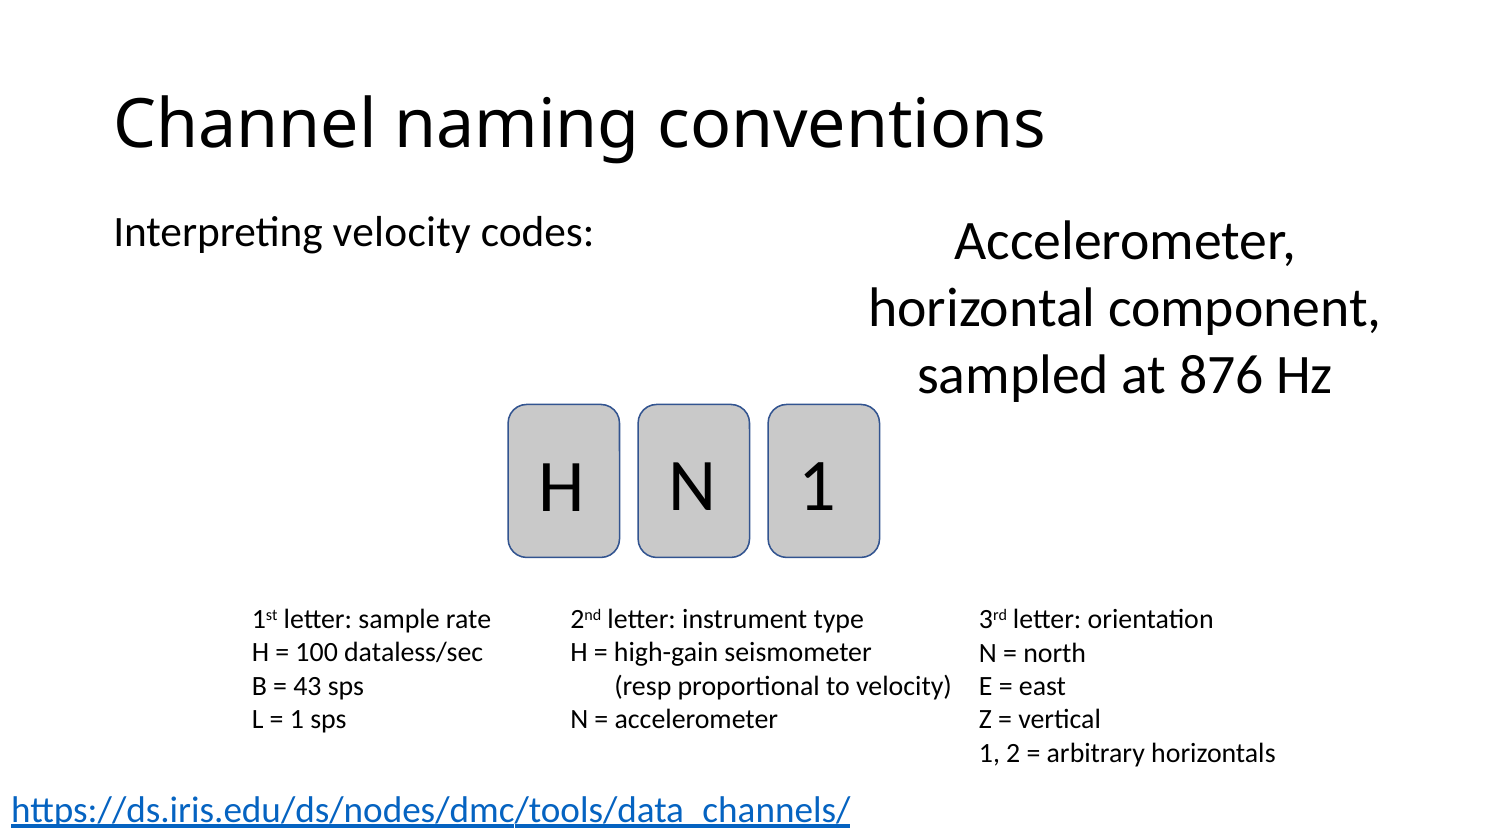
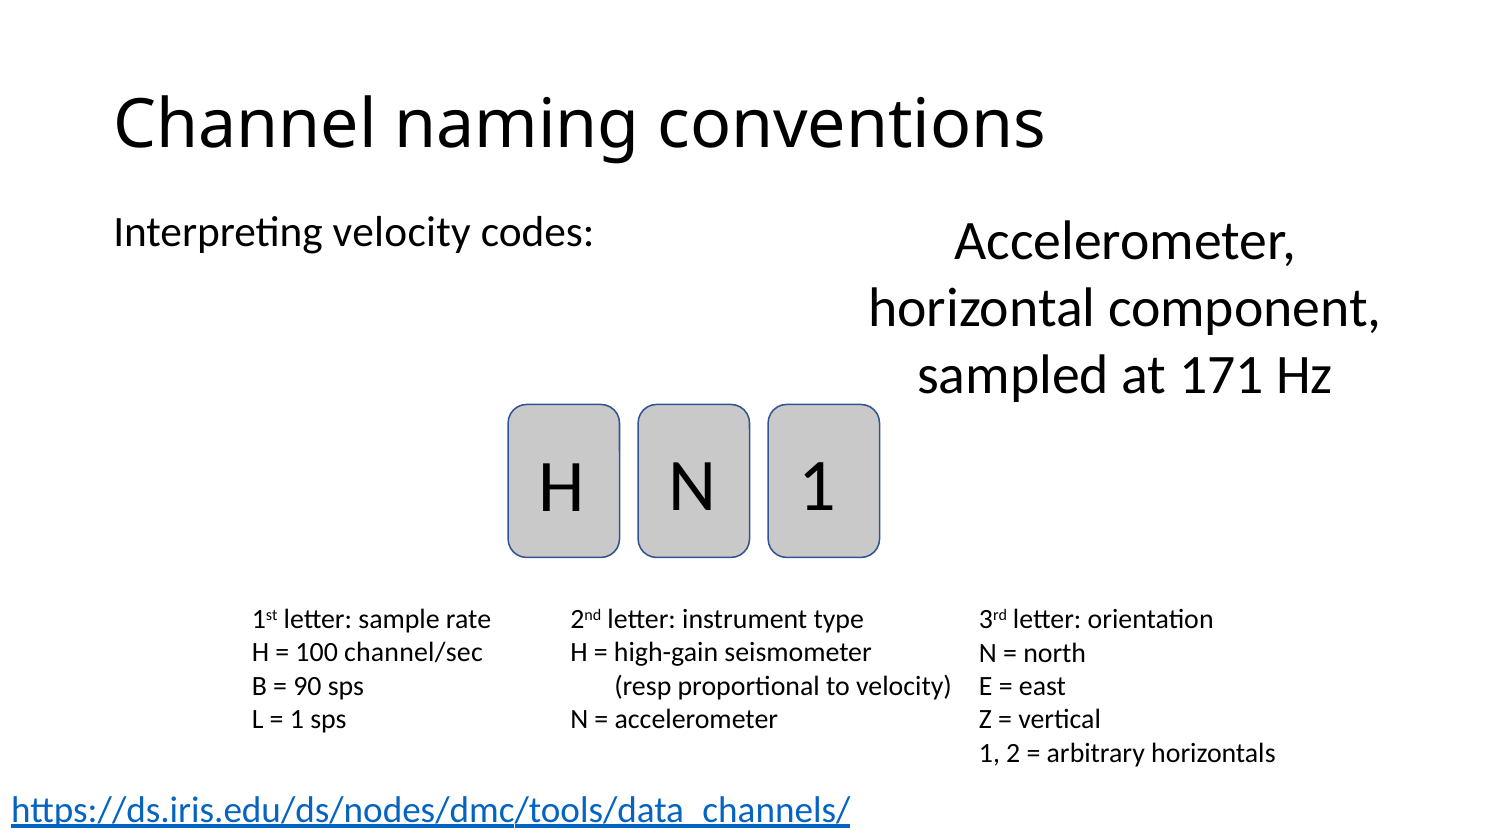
876: 876 -> 171 (1221, 375)
dataless/sec: dataless/sec -> channel/sec (413, 653)
43: 43 -> 90 (307, 686)
